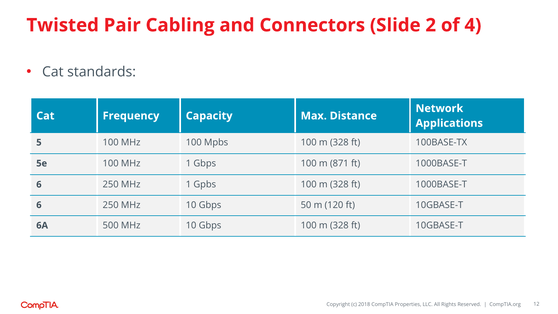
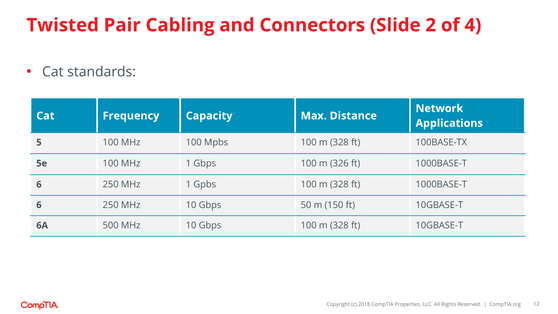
871: 871 -> 326 (339, 163)
120: 120 -> 150 (334, 205)
